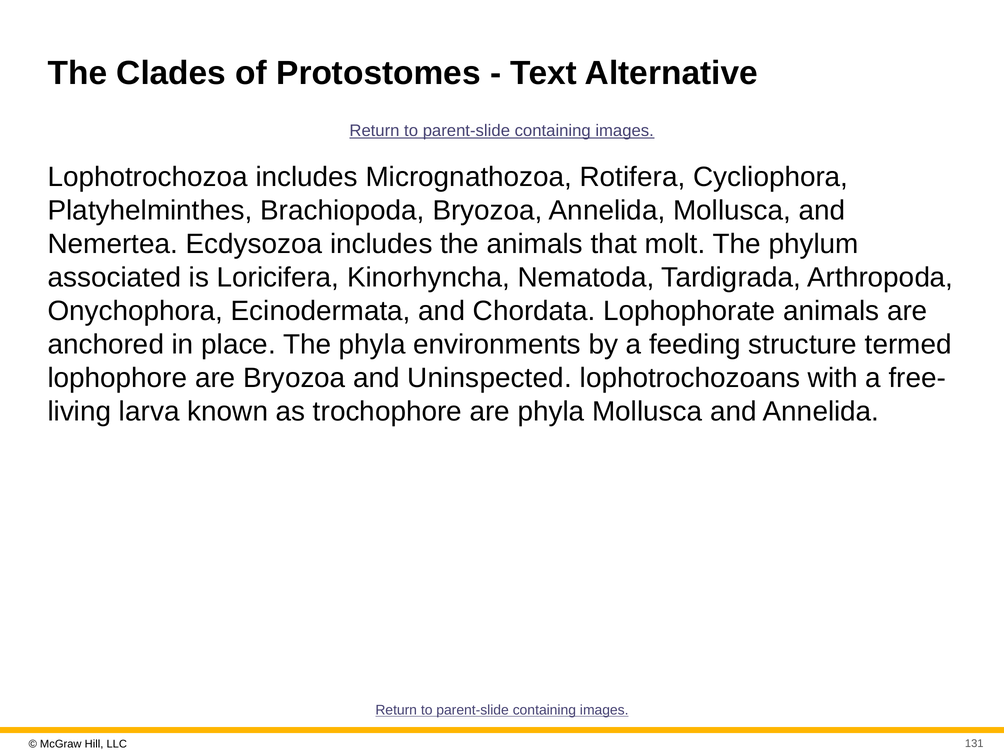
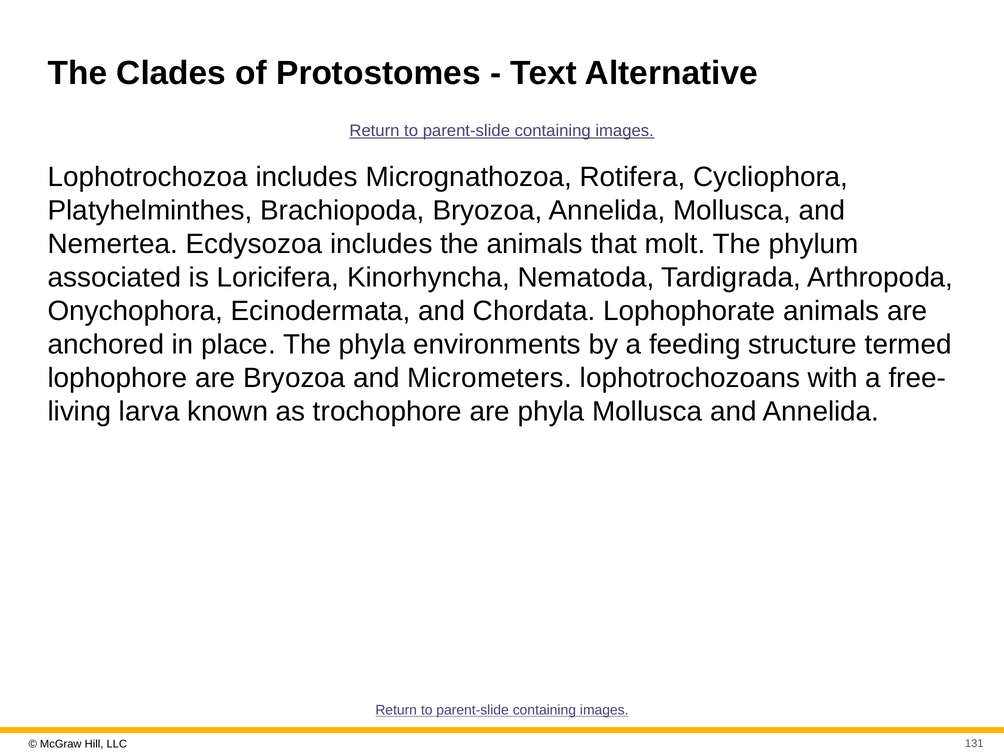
Uninspected: Uninspected -> Micrometers (490, 378)
